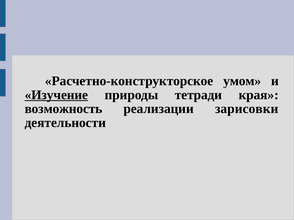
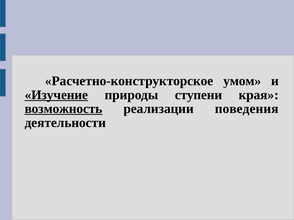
тетради: тетради -> ступени (199, 95)
возможность underline: none -> present (64, 109)
зарисовки: зарисовки -> поведения (247, 109)
